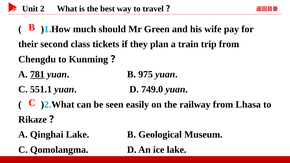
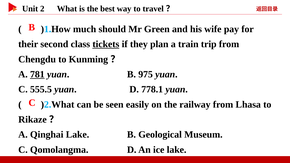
tickets underline: none -> present (106, 44)
551.1: 551.1 -> 555.5 (41, 89)
749.0: 749.0 -> 778.1 (152, 89)
